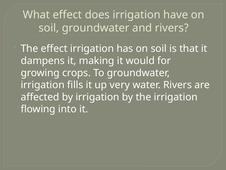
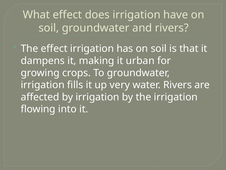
would: would -> urban (140, 61)
